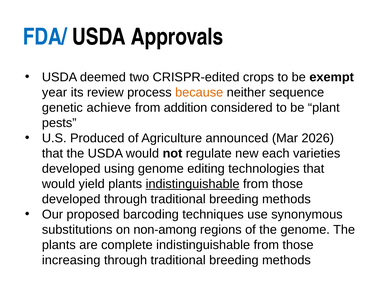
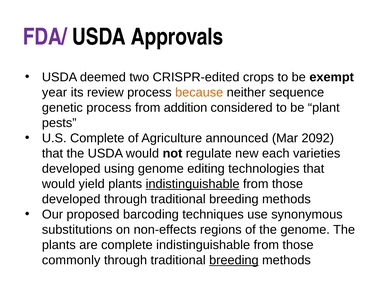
FDA/ colour: blue -> purple (45, 37)
genetic achieve: achieve -> process (109, 108)
U.S Produced: Produced -> Complete (97, 138)
2026: 2026 -> 2092 (318, 138)
non-among: non-among -> non-effects (165, 229)
increasing: increasing -> commonly (71, 260)
breeding underline: none -> present (234, 260)
